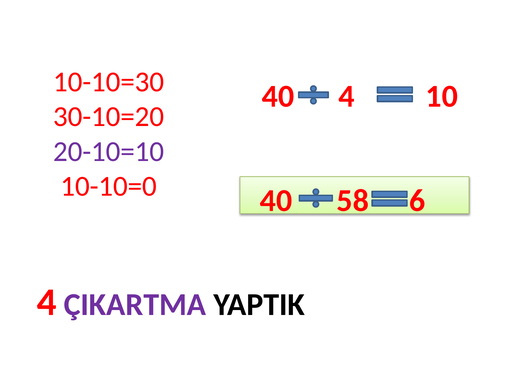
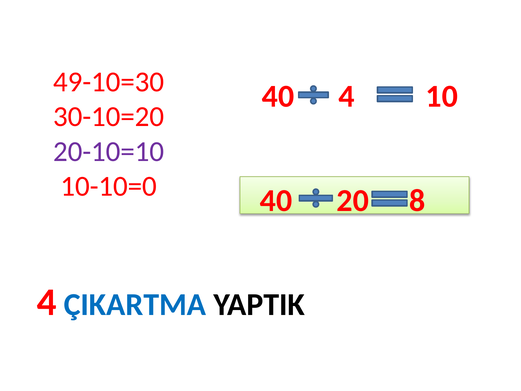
10-10=30: 10-10=30 -> 49-10=30 (109, 82)
6: 6 -> 8 (417, 200)
58: 58 -> 20 (353, 200)
ÇIKARTMA colour: purple -> blue (135, 304)
